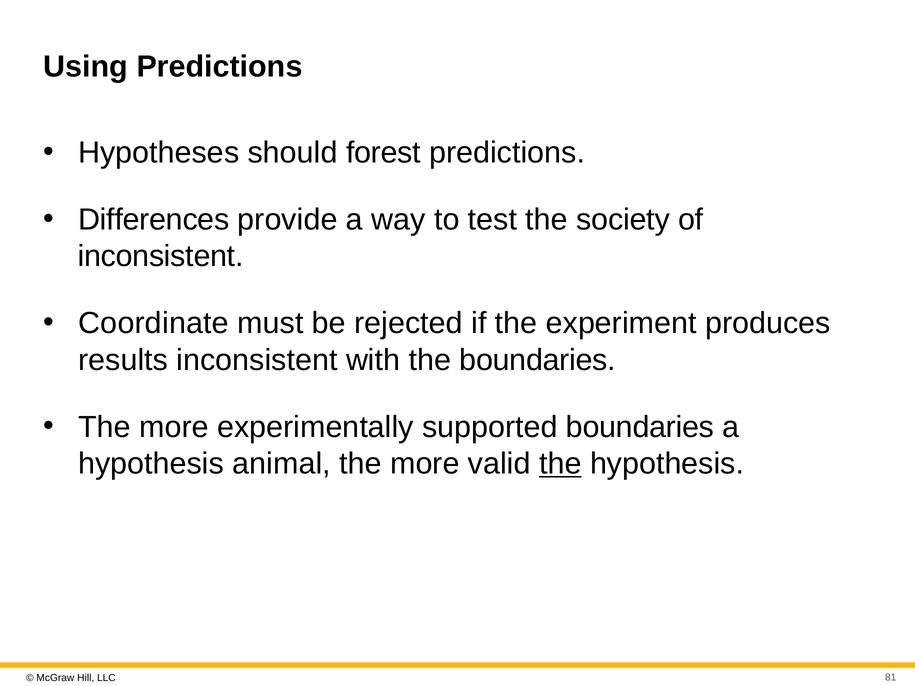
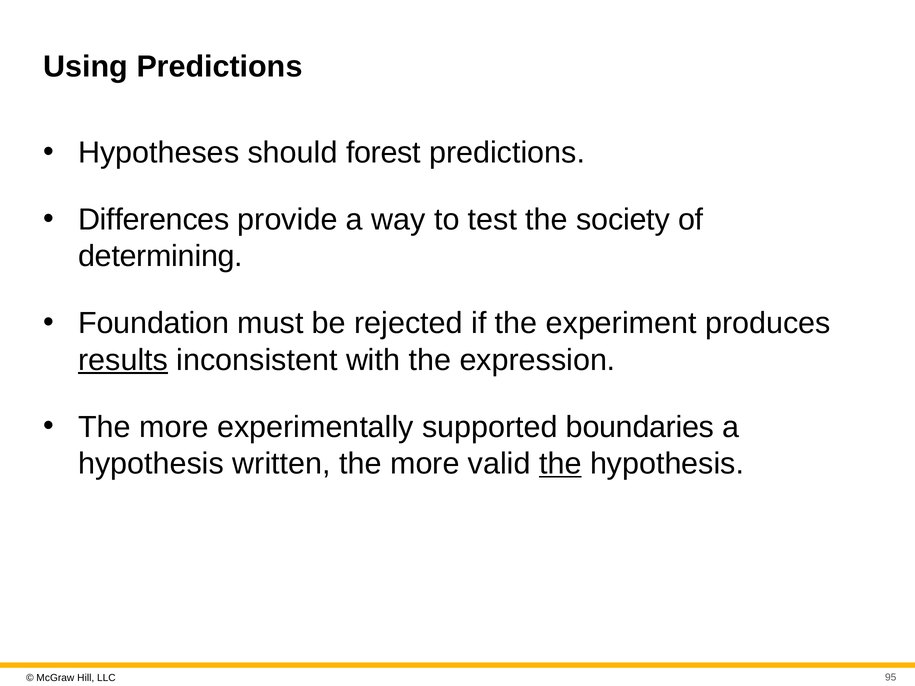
inconsistent: inconsistent -> determining (161, 256)
Coordinate: Coordinate -> Foundation (154, 324)
results underline: none -> present (123, 360)
the boundaries: boundaries -> expression (537, 360)
animal: animal -> written (282, 464)
81: 81 -> 95 (891, 678)
